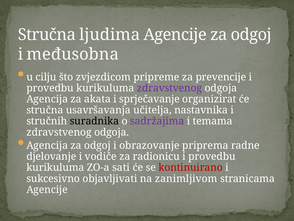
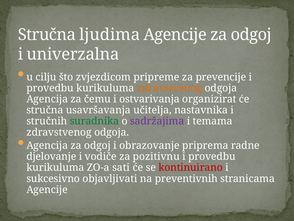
međusobna: međusobna -> univerzalna (73, 54)
zdravstvenog colour: purple -> orange (169, 88)
akata: akata -> čemu (97, 99)
sprječavanje: sprječavanje -> ostvarivanja (149, 99)
suradnika colour: black -> green (94, 121)
radionicu: radionicu -> pozitivnu (156, 156)
zanimljivom: zanimljivom -> preventivnih (186, 178)
